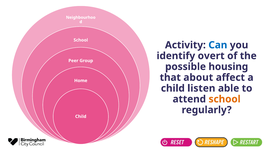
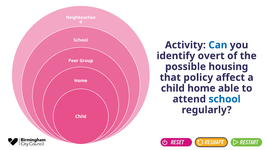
about: about -> policy (198, 77)
child listen: listen -> home (201, 88)
school colour: orange -> blue (225, 99)
